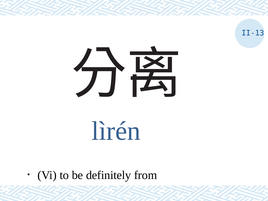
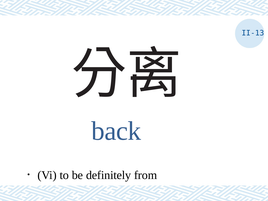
lìrén: lìrén -> back (116, 131)
